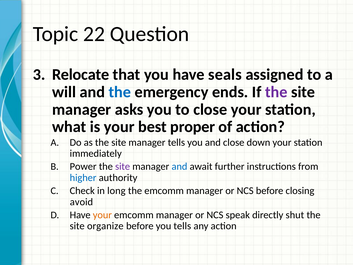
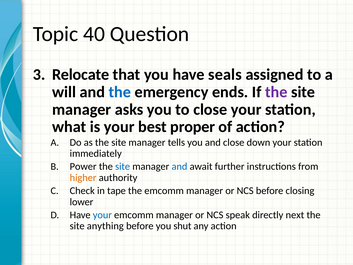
22: 22 -> 40 (94, 34)
site colour: purple -> blue (123, 166)
higher colour: blue -> orange (83, 178)
long: long -> tape (116, 191)
avoid: avoid -> lower (82, 202)
your colour: orange -> blue (102, 215)
shut: shut -> next (295, 215)
organize: organize -> anything (105, 226)
you tells: tells -> shut (182, 226)
